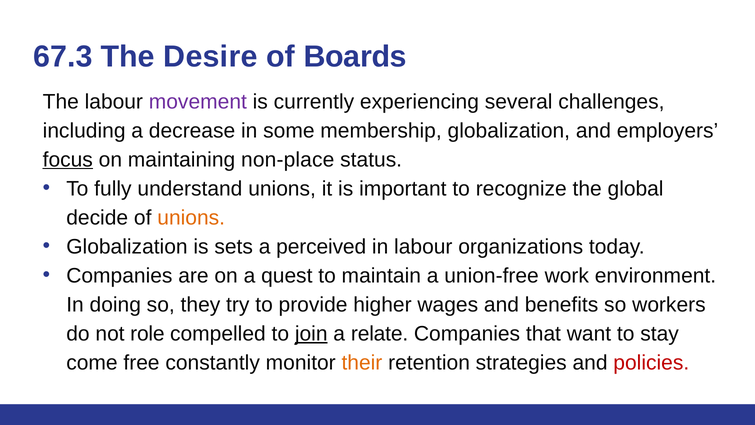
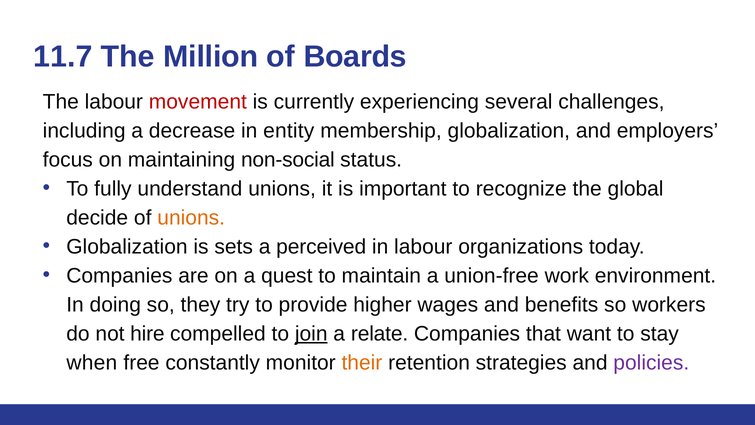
67.3: 67.3 -> 11.7 (63, 57)
Desire: Desire -> Million (211, 57)
movement colour: purple -> red (198, 102)
some: some -> entity (289, 130)
focus underline: present -> none (68, 159)
non-place: non-place -> non-social (288, 159)
role: role -> hire (147, 333)
come: come -> when (92, 362)
policies colour: red -> purple (651, 362)
